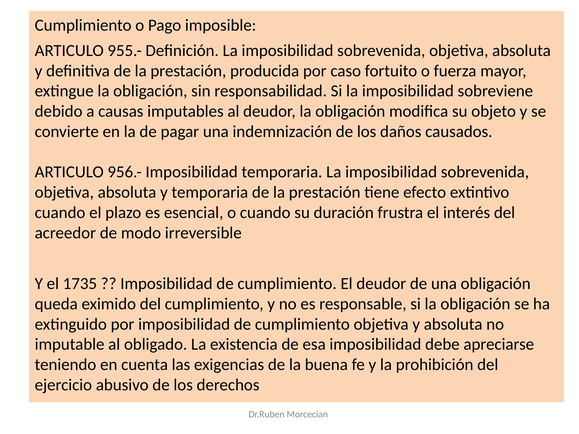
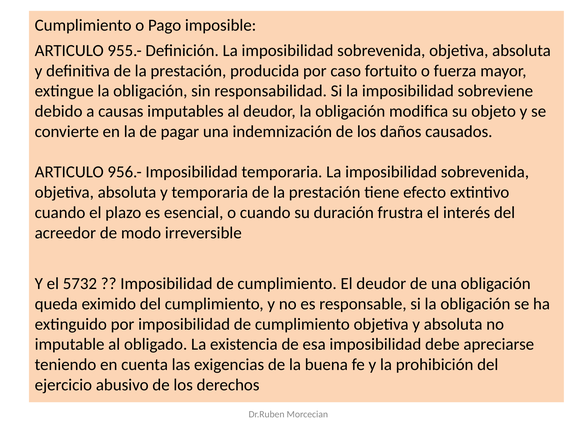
1735: 1735 -> 5732 (80, 284)
